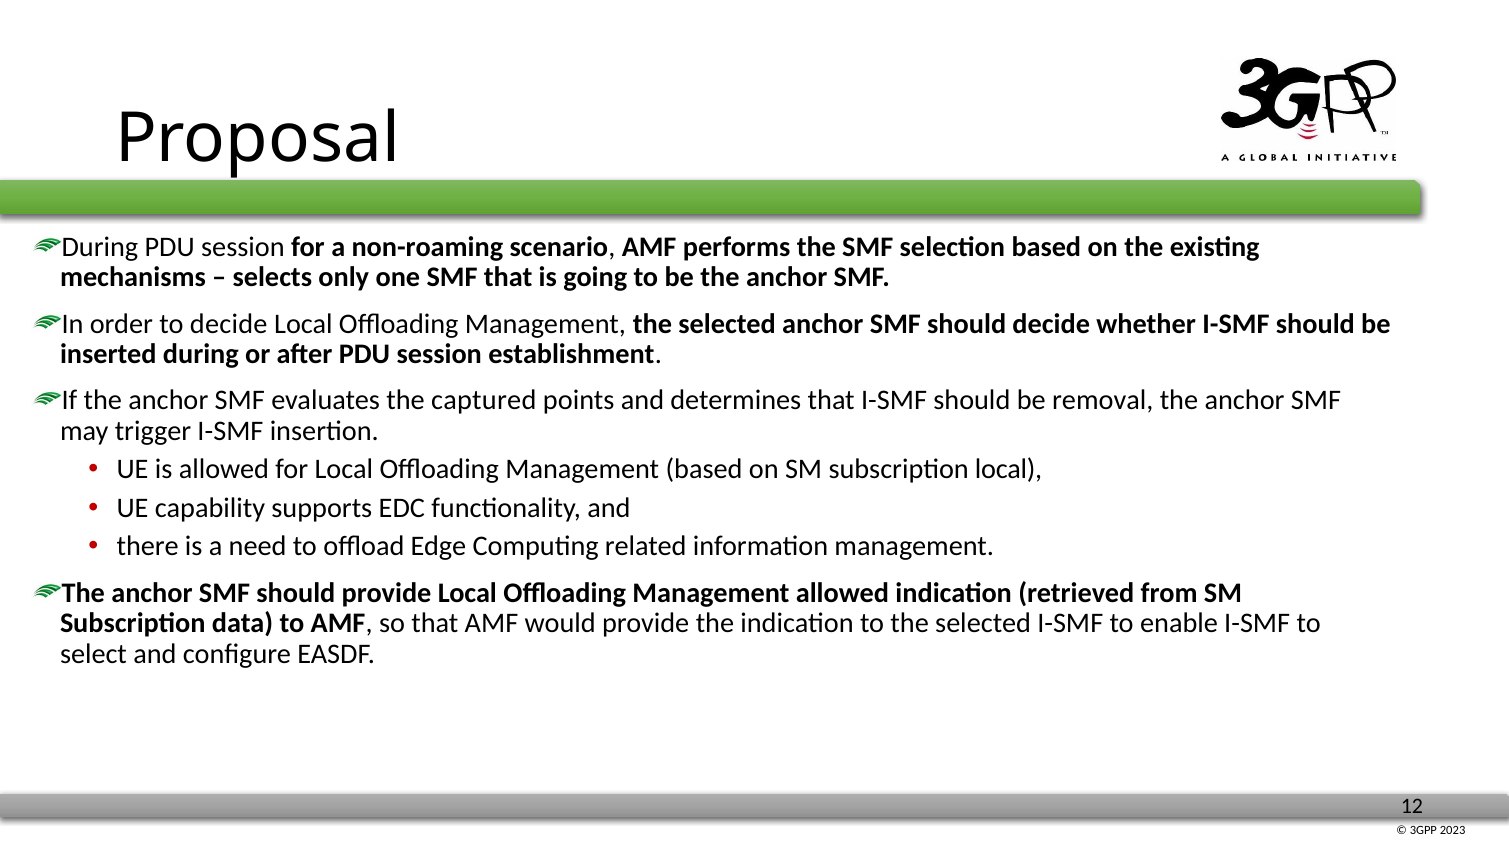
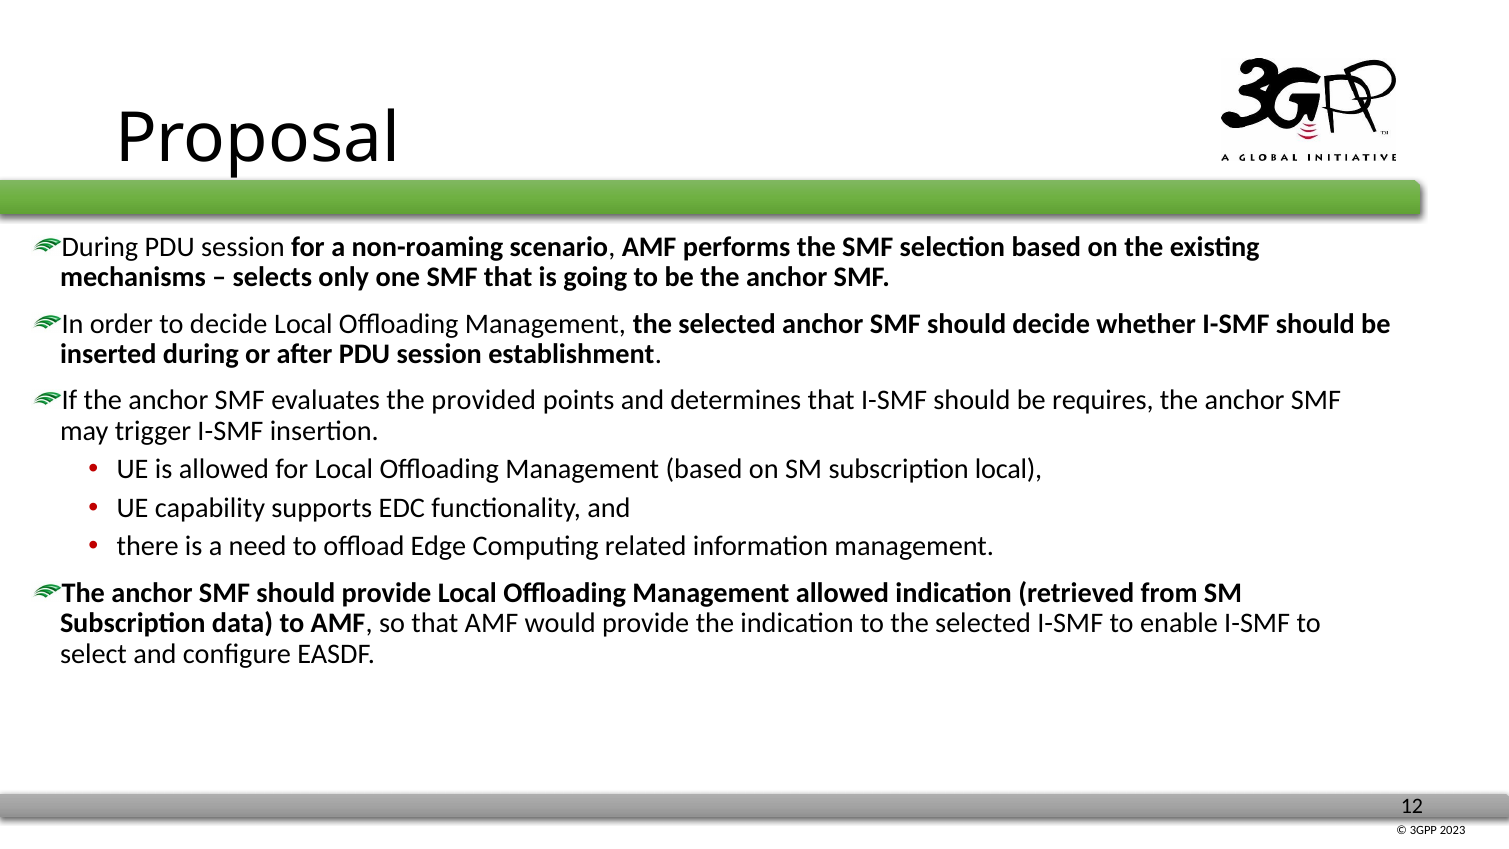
captured: captured -> provided (484, 400)
removal: removal -> requires (1103, 400)
